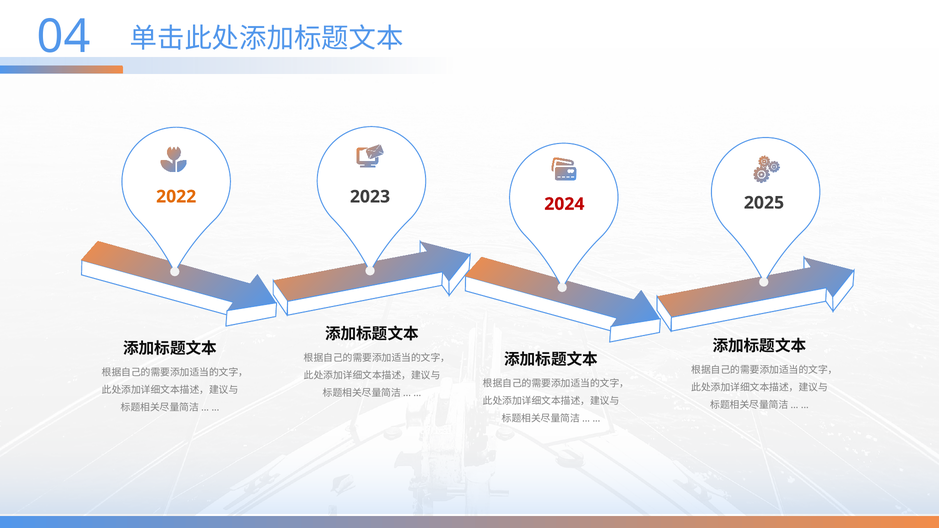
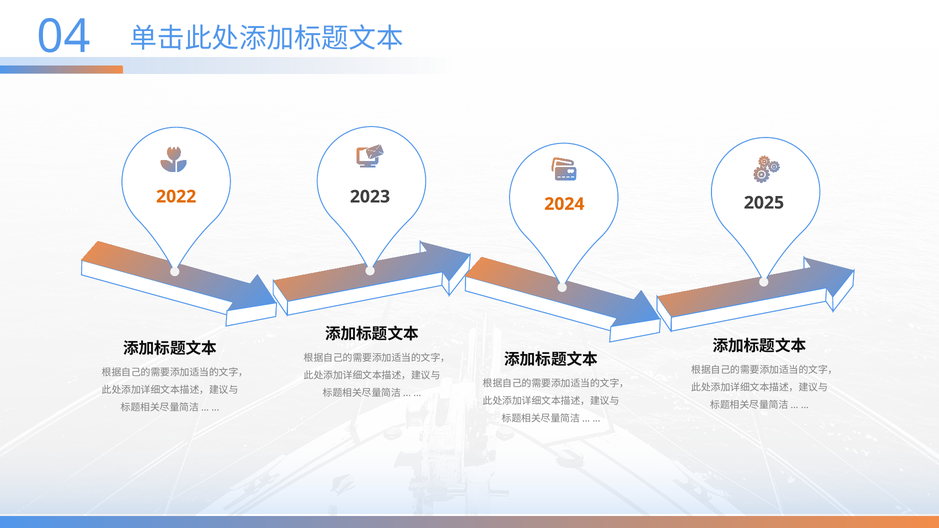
2024 colour: red -> orange (564, 204)
